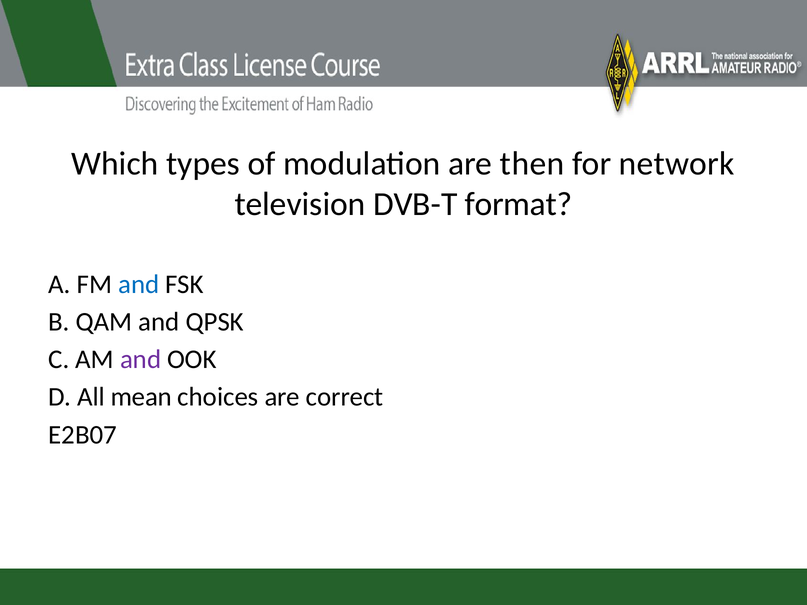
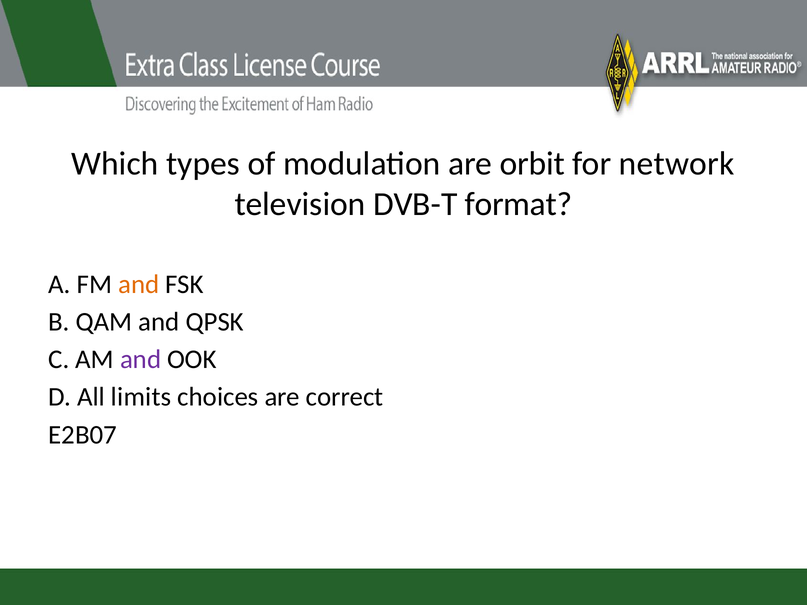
then: then -> orbit (532, 164)
and colour: blue -> orange (139, 284)
mean: mean -> limits (141, 397)
